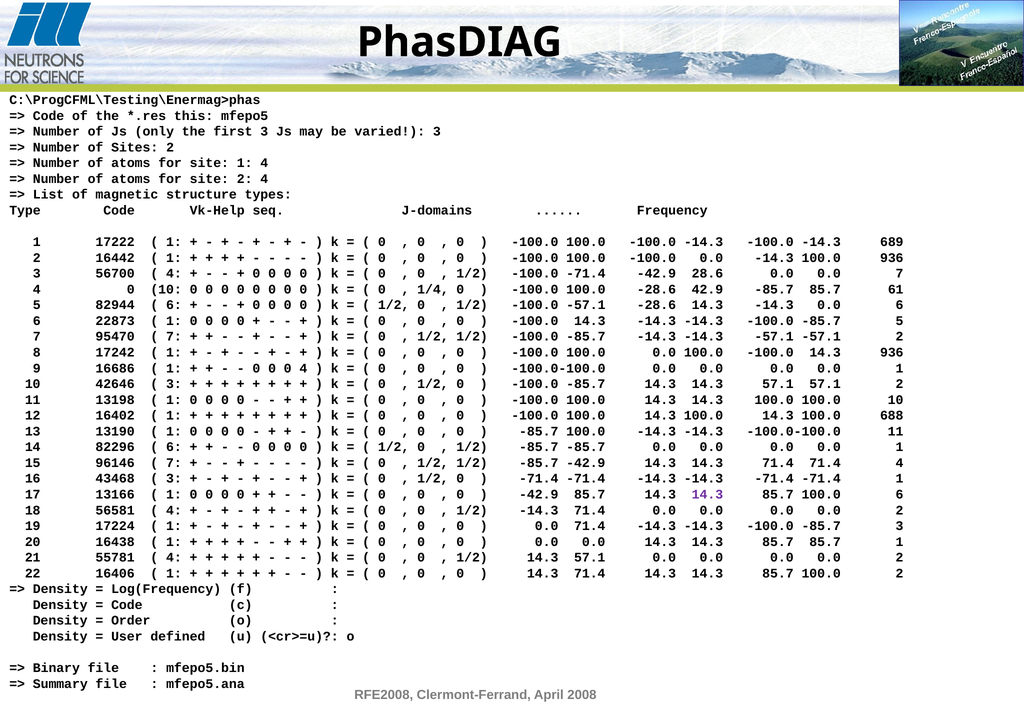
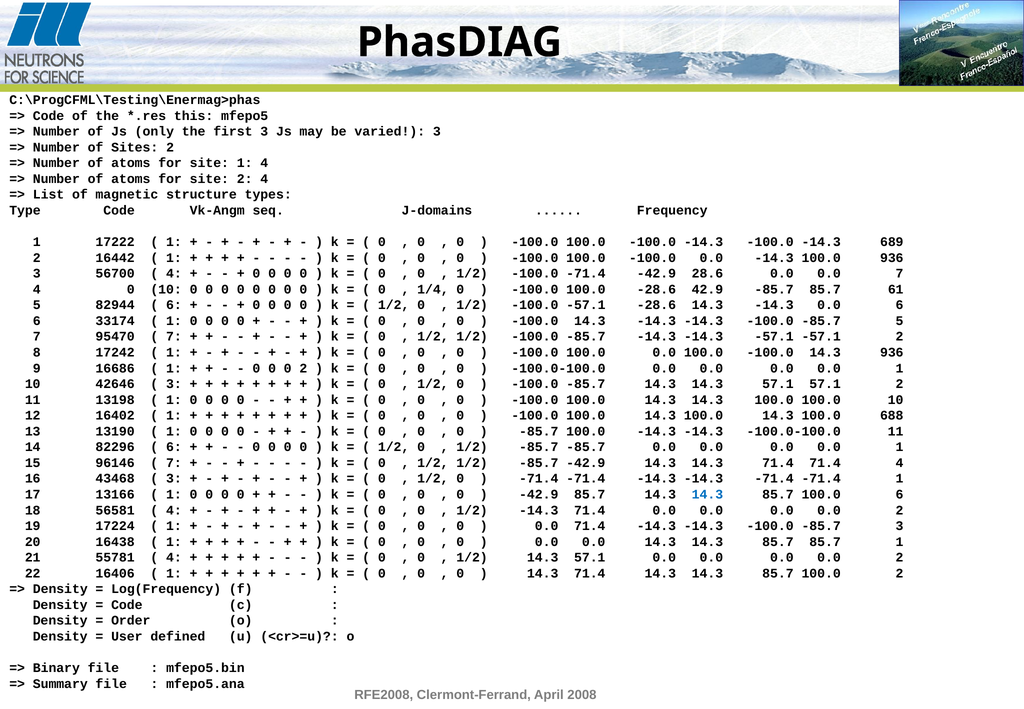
Vk-Help: Vk-Help -> Vk-Angm (217, 210)
22873: 22873 -> 33174 (115, 321)
0 4: 4 -> 2 (303, 368)
14.3 colour: purple -> blue (707, 494)
